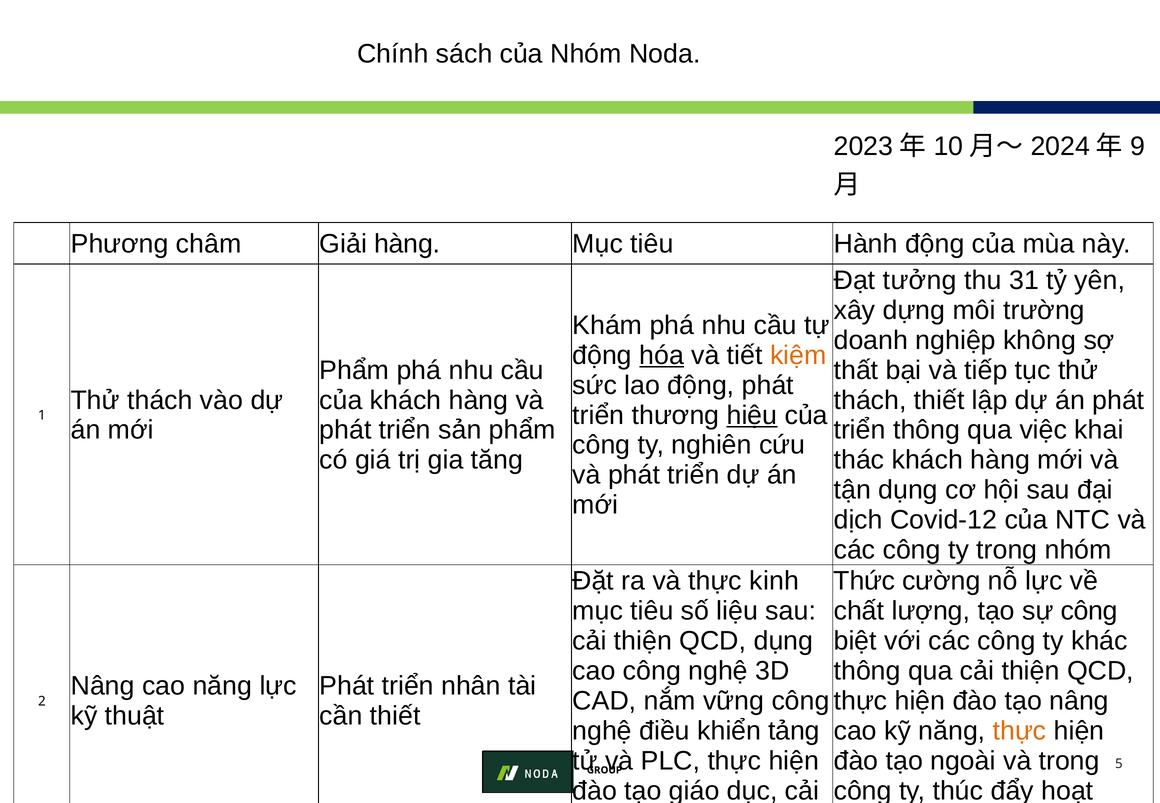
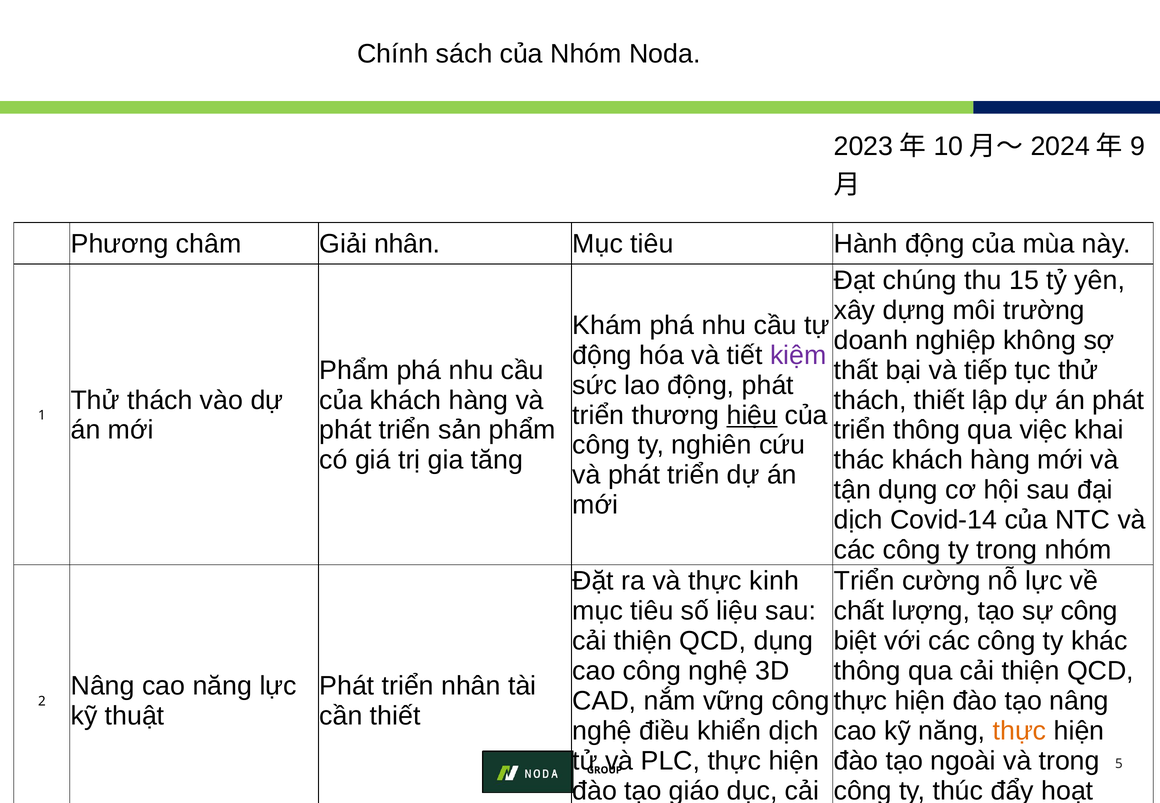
Giải hàng: hàng -> nhân (407, 244)
tưởng: tưởng -> chúng (920, 280)
31: 31 -> 15 (1024, 280)
hóa underline: present -> none (662, 355)
kiệm colour: orange -> purple (798, 355)
Covid-12: Covid-12 -> Covid-14 (944, 520)
Thức: Thức -> Triển (864, 581)
khiển tảng: tảng -> dịch (794, 731)
